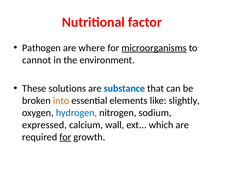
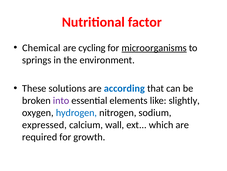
Pathogen: Pathogen -> Chemical (41, 48)
where: where -> cycling (92, 48)
cannot: cannot -> springs (37, 60)
substance: substance -> according (124, 88)
into colour: orange -> purple (61, 100)
for underline: present -> none (65, 136)
